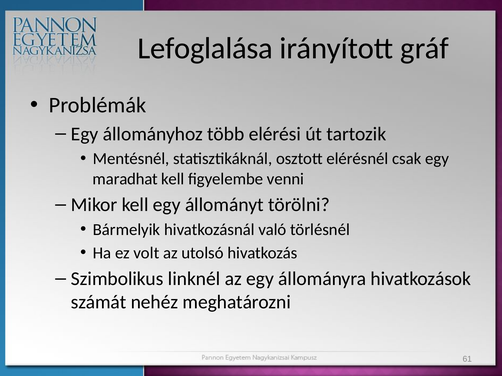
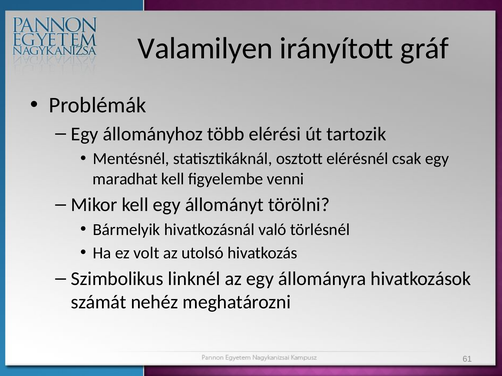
Lefoglalása: Lefoglalása -> Valamilyen (205, 49)
